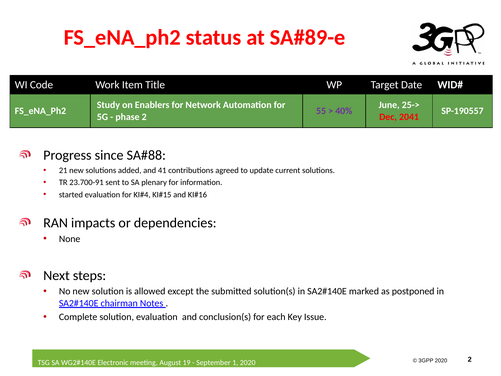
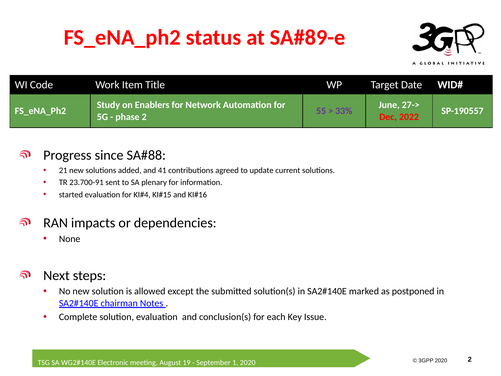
25->: 25-> -> 27-> (411, 105)
40%: 40% -> 33% (344, 111)
2041: 2041 -> 2022 (409, 117)
